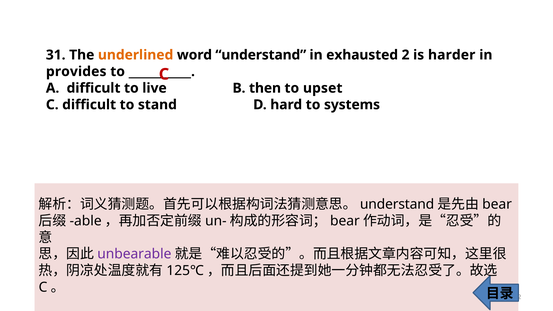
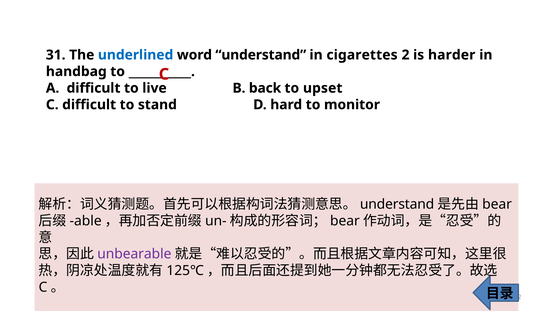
underlined colour: orange -> blue (136, 55)
exhausted: exhausted -> cigarettes (362, 55)
provides: provides -> handbag (76, 72)
then: then -> back (265, 88)
systems: systems -> monitor (352, 105)
